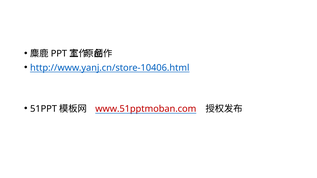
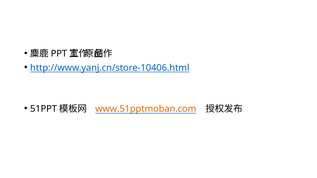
www.51pptmoban.com colour: red -> orange (146, 109)
